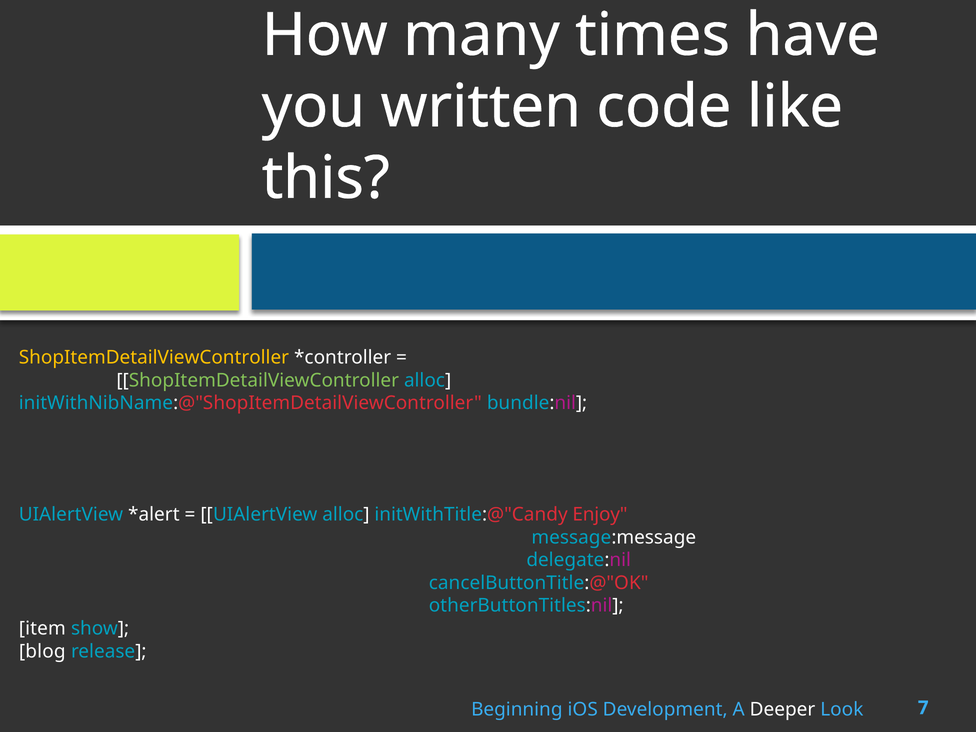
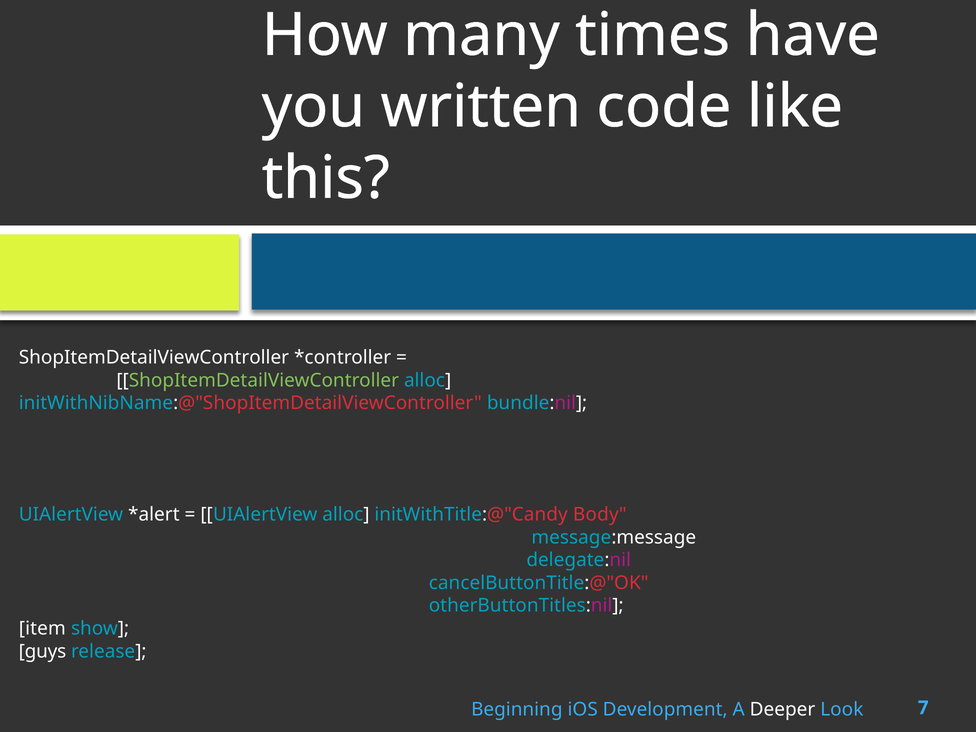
ShopItemDetailViewController colour: yellow -> white (154, 358)
Enjoy: Enjoy -> Body (600, 515)
blog: blog -> guys (42, 651)
